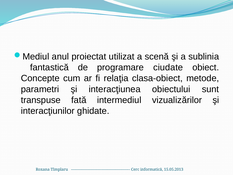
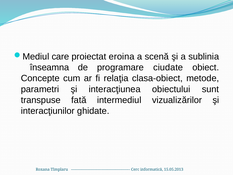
anul: anul -> care (60, 57)
utilizat: utilizat -> eroina (122, 57)
fantastică: fantastică -> înseamna (49, 67)
